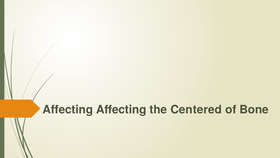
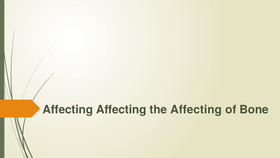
the Centered: Centered -> Affecting (196, 109)
